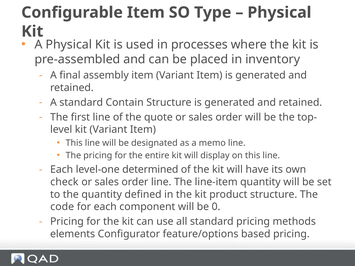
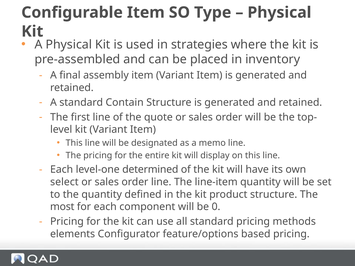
processes: processes -> strategies (199, 45)
check: check -> select (64, 182)
code: code -> most (62, 207)
